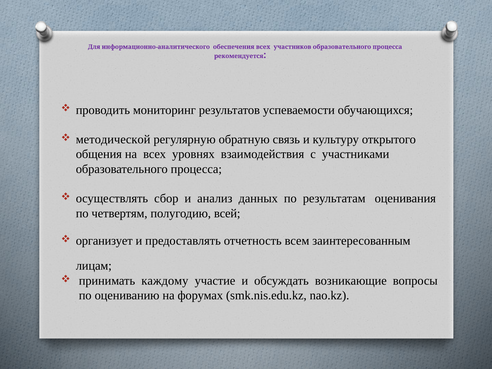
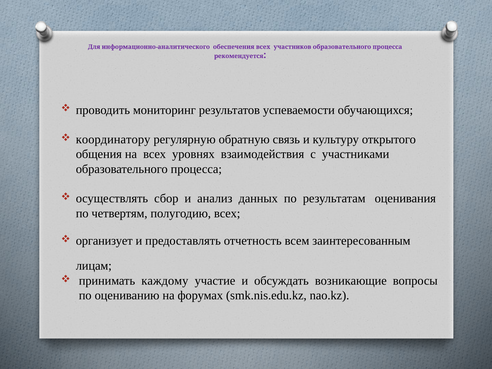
методической: методической -> координатору (113, 139)
полугодию всей: всей -> всех (227, 213)
